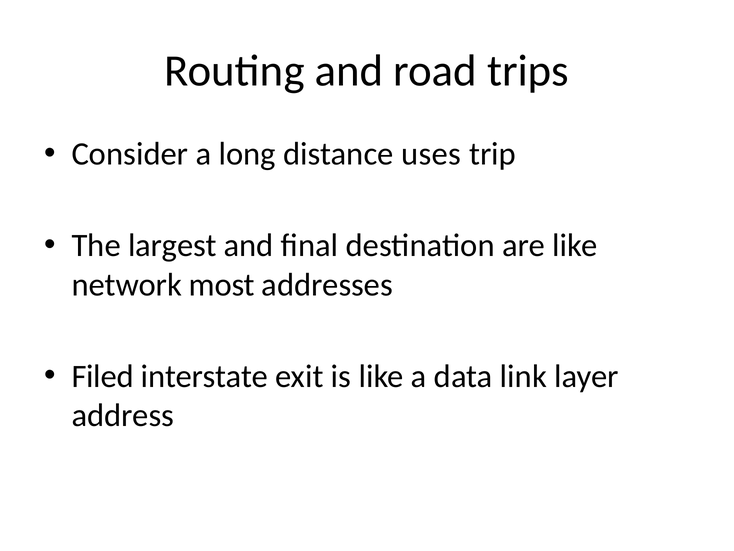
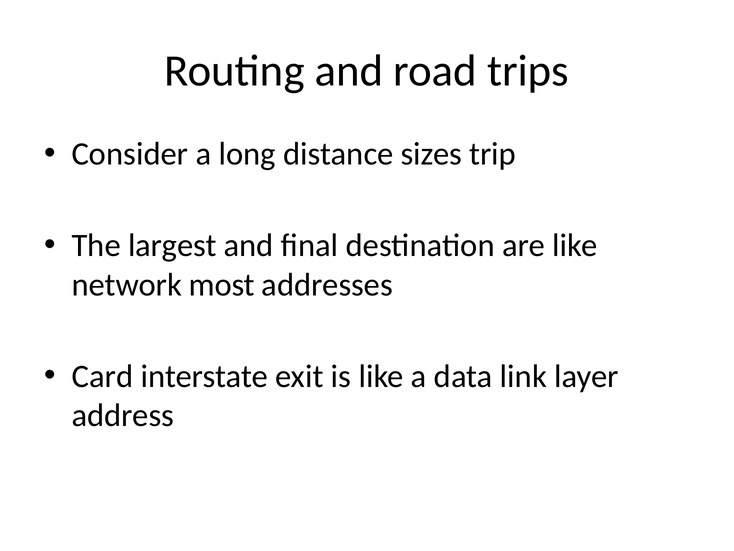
uses: uses -> sizes (431, 154)
Filed: Filed -> Card (102, 376)
